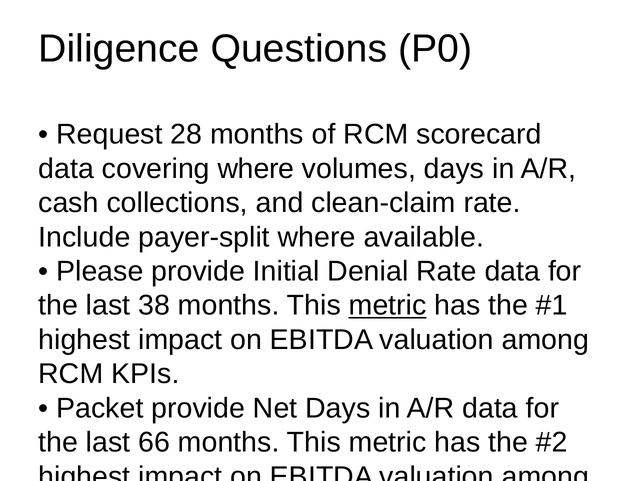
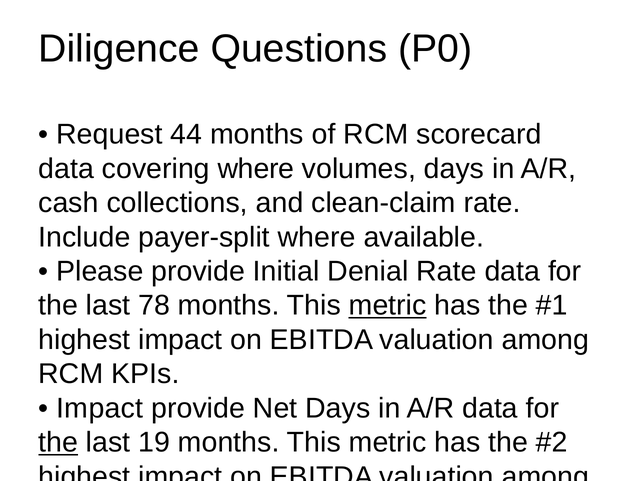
28: 28 -> 44 (186, 135)
38: 38 -> 78 (154, 306)
Packet: Packet -> Impact (100, 409)
the underline: none -> present (58, 443)
66: 66 -> 19 (154, 443)
